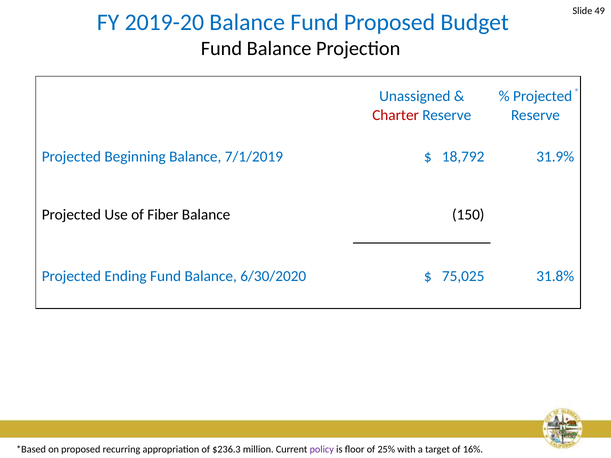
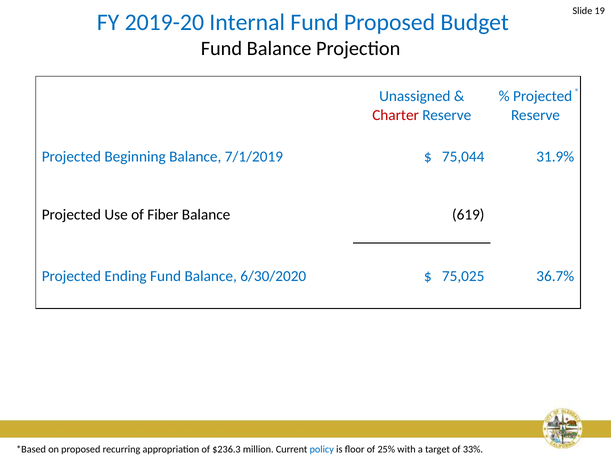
49: 49 -> 19 (600, 11)
2019-20 Balance: Balance -> Internal (247, 23)
18,792: 18,792 -> 75,044 (463, 157)
150: 150 -> 619 (468, 215)
31.8%: 31.8% -> 36.7% (555, 276)
policy colour: purple -> blue (322, 450)
16%: 16% -> 33% (473, 450)
